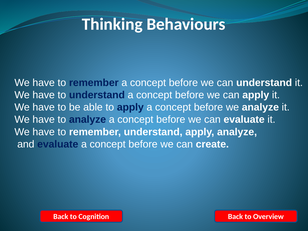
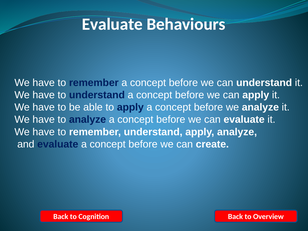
Thinking: Thinking -> Evaluate (112, 24)
